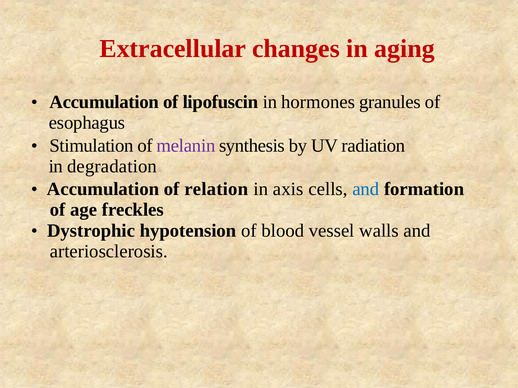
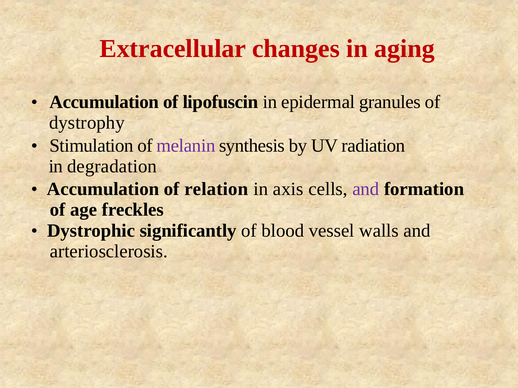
hormones: hormones -> epidermal (318, 102)
esophagus: esophagus -> dystrophy (87, 123)
and colour: blue -> purple (366, 189)
hypotension: hypotension -> significantly (188, 231)
